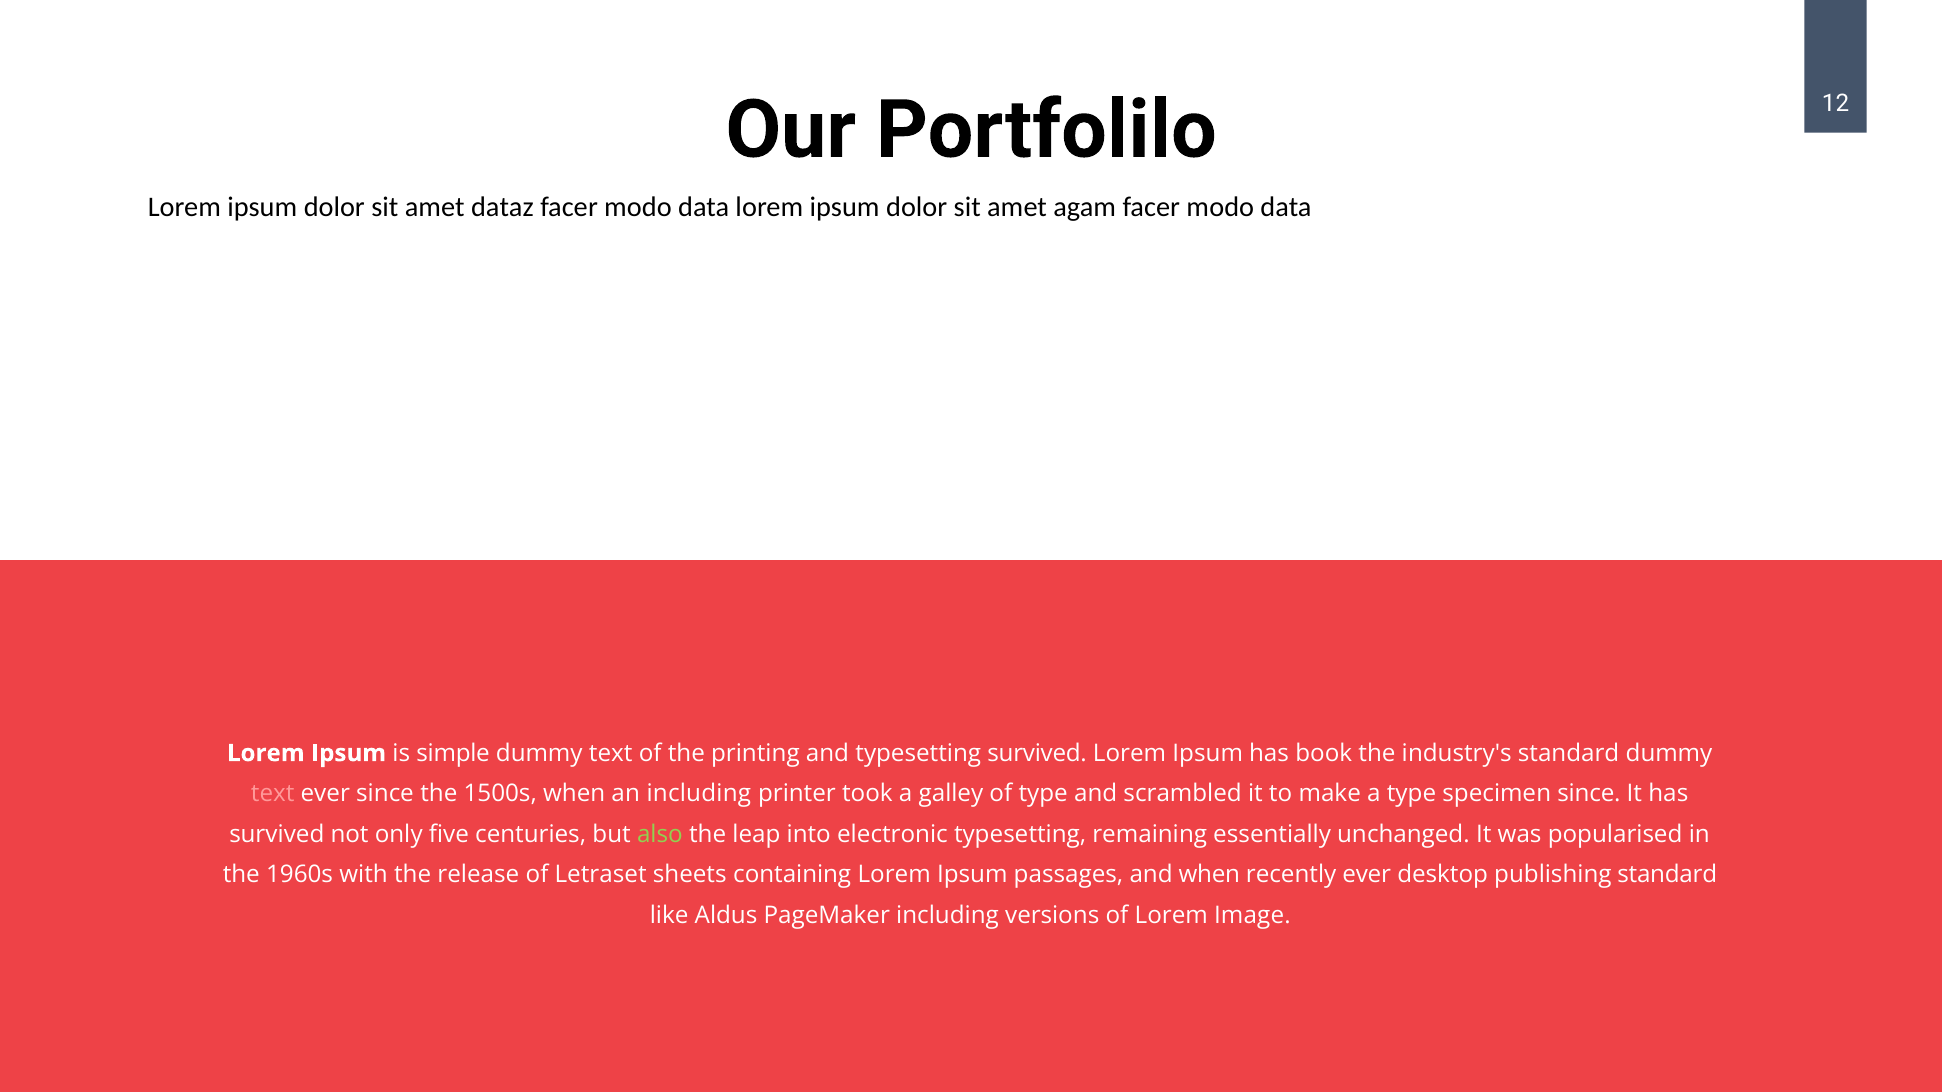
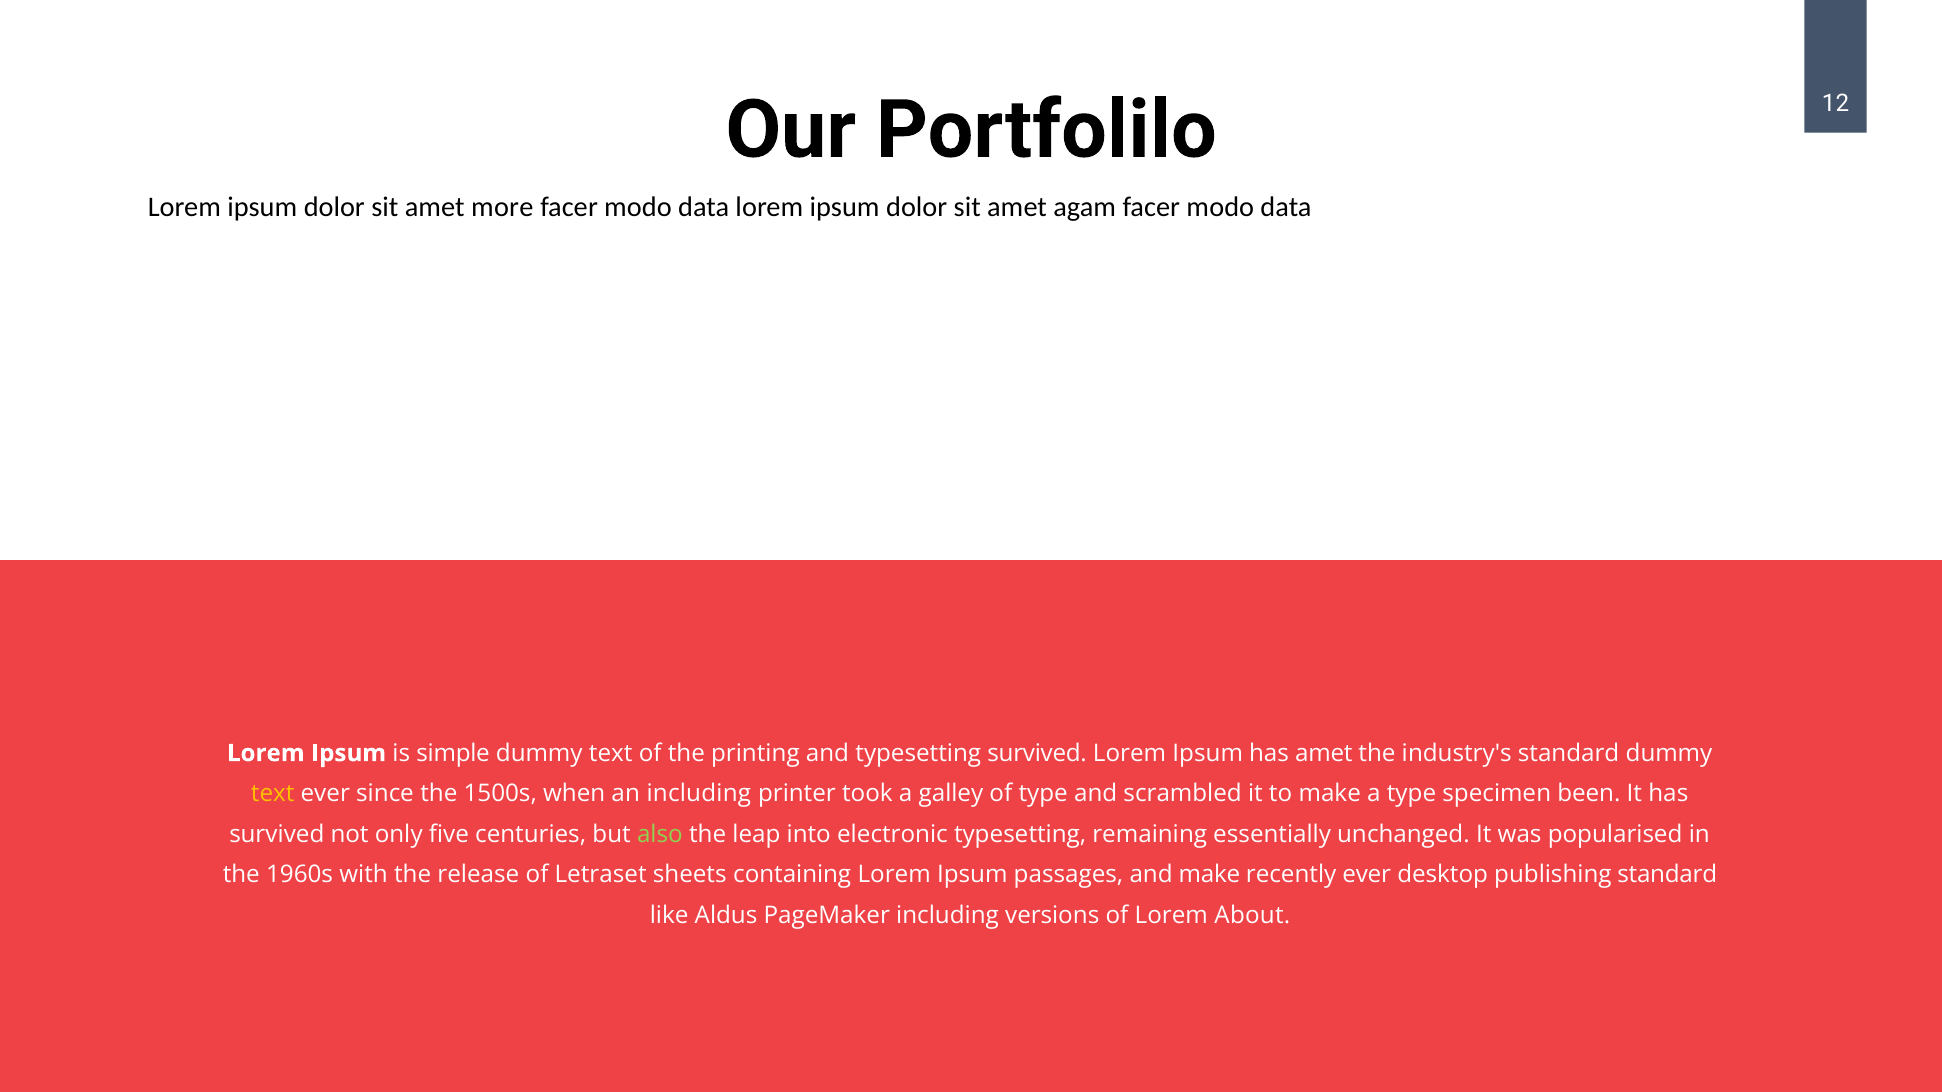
dataz: dataz -> more (502, 207)
has book: book -> amet (1324, 753)
text colour: pink -> yellow (273, 794)
specimen since: since -> been (1589, 794)
and when: when -> make (1209, 875)
Image: Image -> About (1252, 915)
